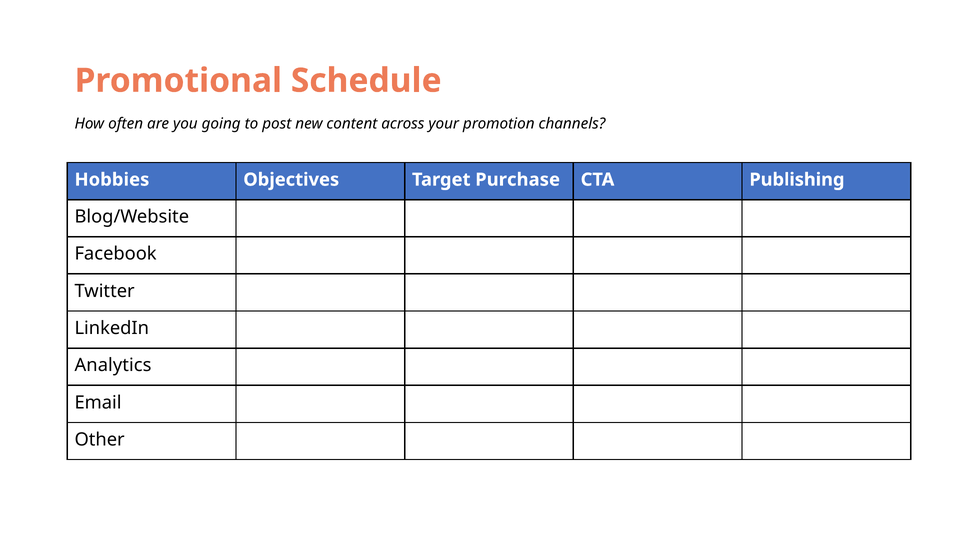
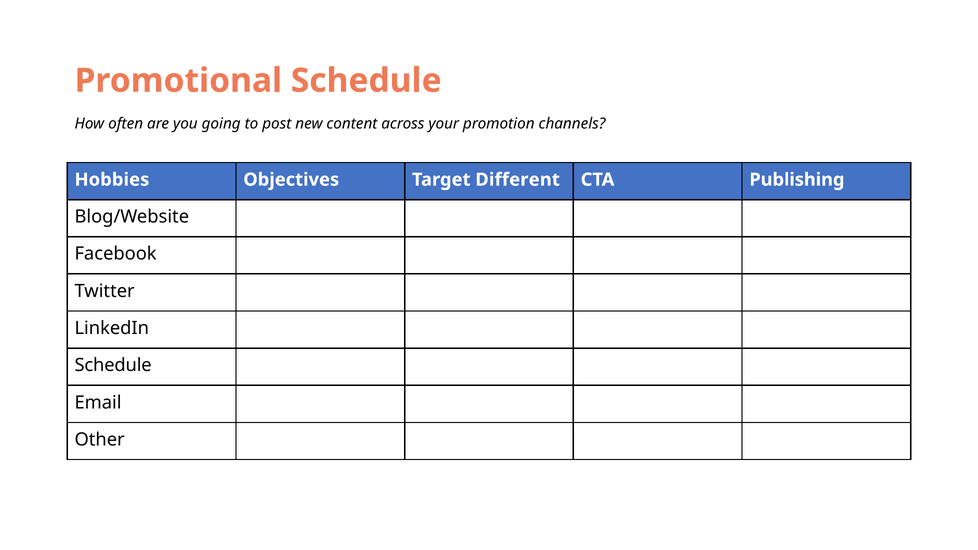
Purchase: Purchase -> Different (518, 180)
Analytics: Analytics -> Schedule (113, 365)
